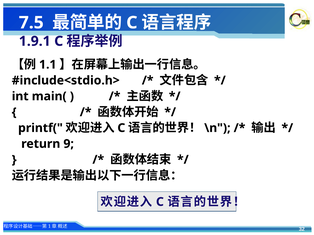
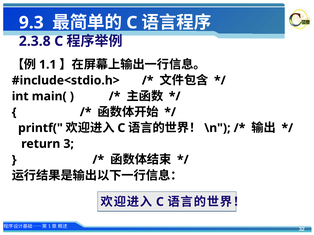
7.5: 7.5 -> 9.3 (31, 23)
1.9.1: 1.9.1 -> 2.3.8 (35, 41)
9: 9 -> 3 (69, 144)
